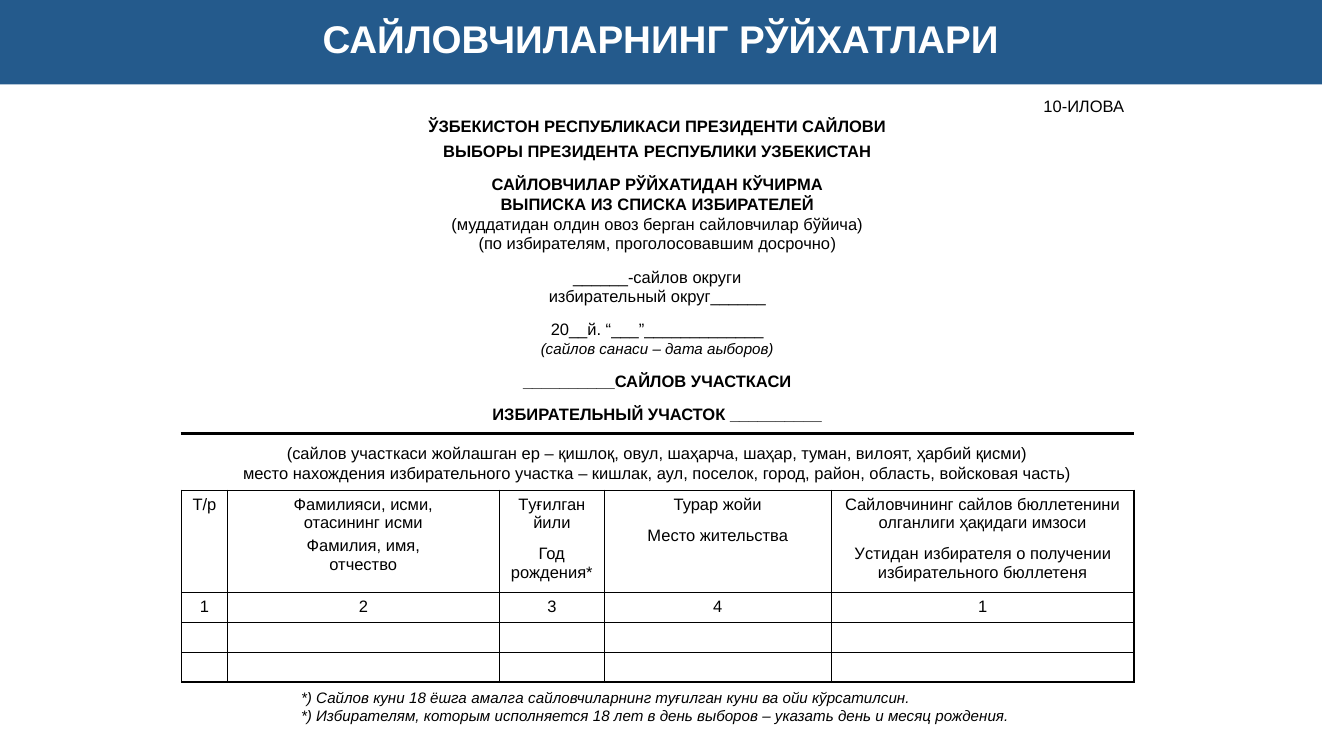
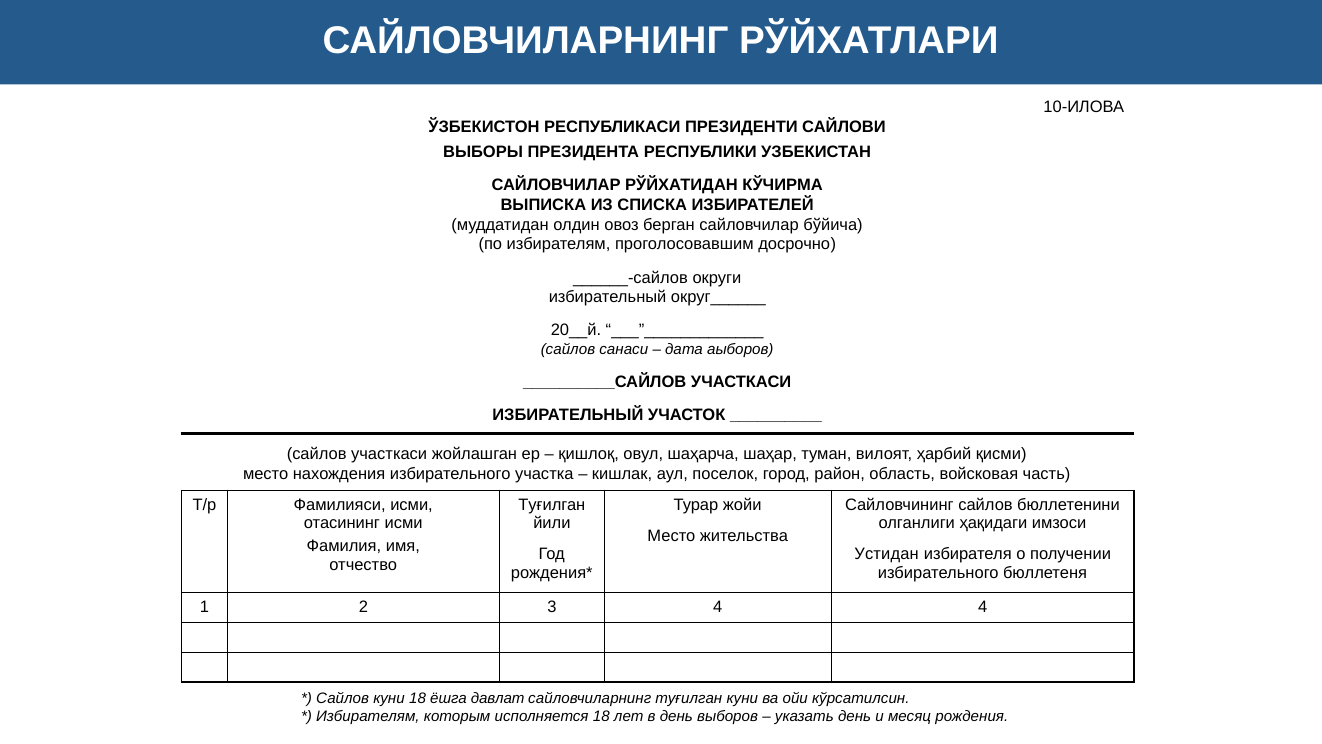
4 1: 1 -> 4 (983, 607)
амалга: амалга -> давлат (498, 698)
